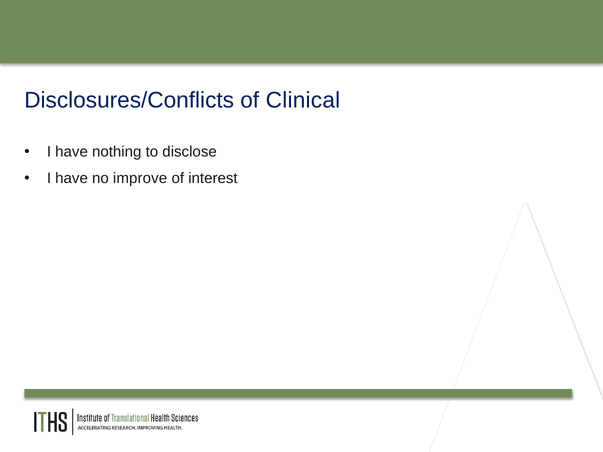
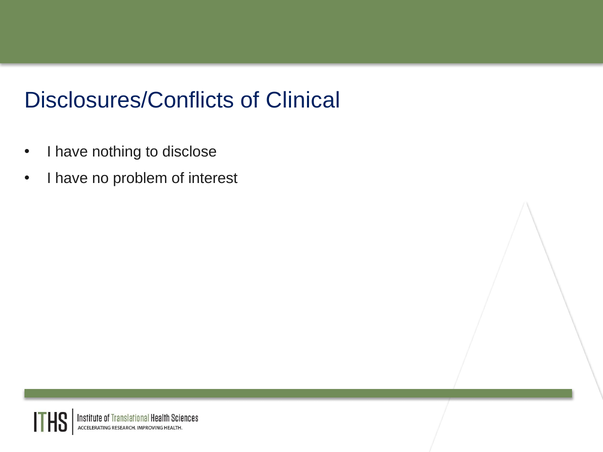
improve: improve -> problem (140, 178)
